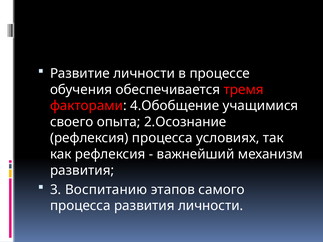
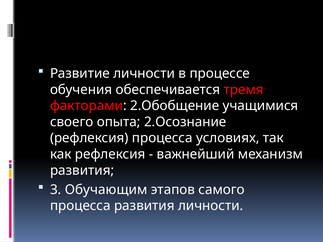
4.Обобщение: 4.Обобщение -> 2.Обобщение (175, 106)
Воспитанию: Воспитанию -> Обучающим (106, 190)
